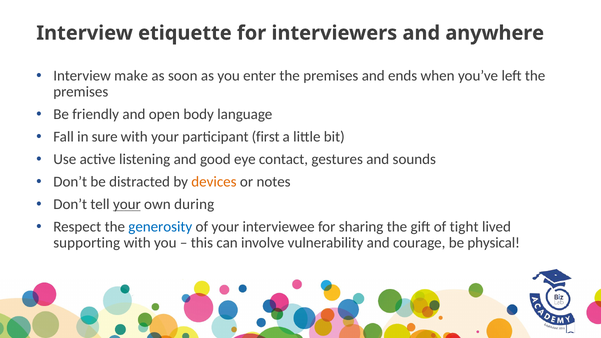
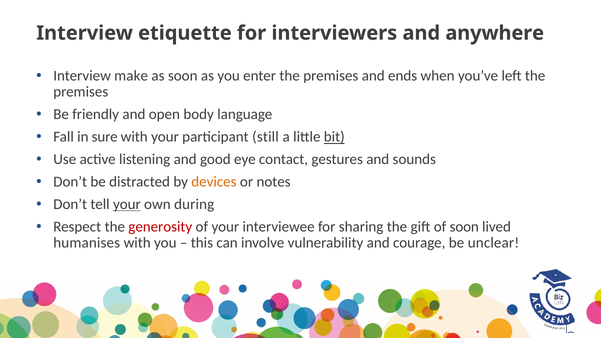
first: first -> still (266, 137)
bit underline: none -> present (334, 137)
generosity colour: blue -> red (160, 227)
of tight: tight -> soon (464, 227)
supporting: supporting -> humanises (87, 243)
physical: physical -> unclear (494, 243)
